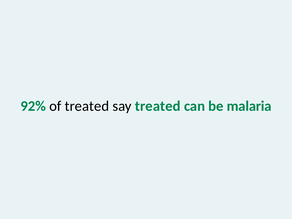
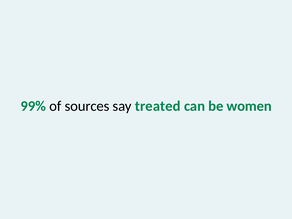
92%: 92% -> 99% (33, 106)
of treated: treated -> sources (87, 106)
malaria: malaria -> women (249, 106)
